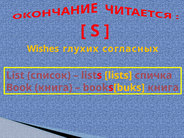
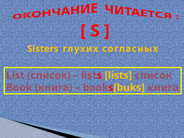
Wishes: Wishes -> Sisters (43, 49)
lists спичка: спичка -> список (153, 75)
